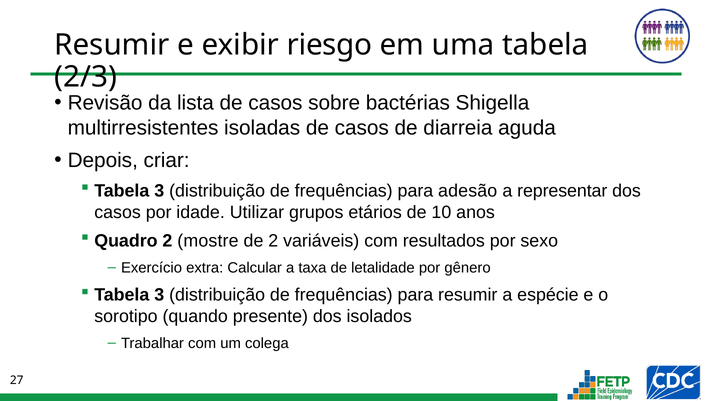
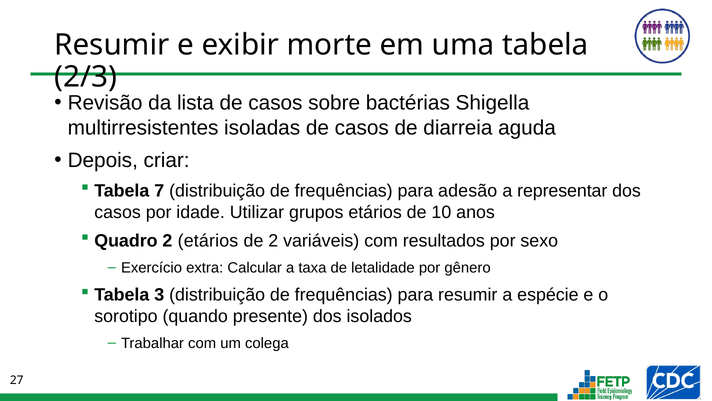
riesgo: riesgo -> morte (329, 45)
3: 3 -> 7 (159, 191)
2 mostre: mostre -> etários (208, 241)
